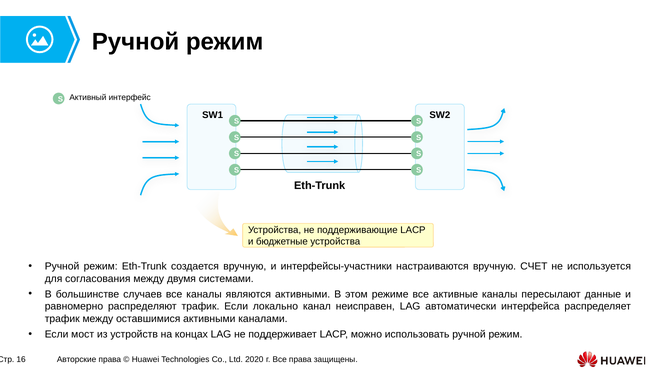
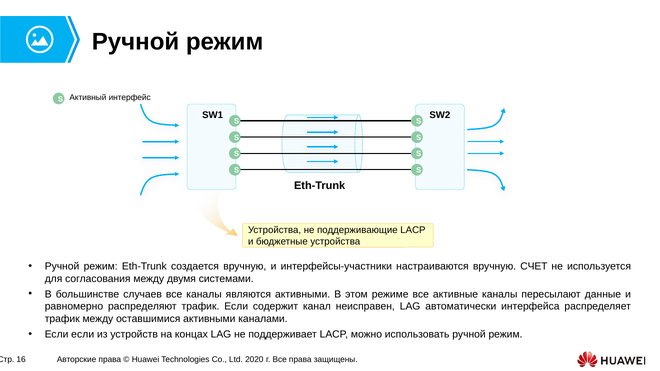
локально: локально -> содержит (276, 307)
Если мост: мост -> если (83, 335)
